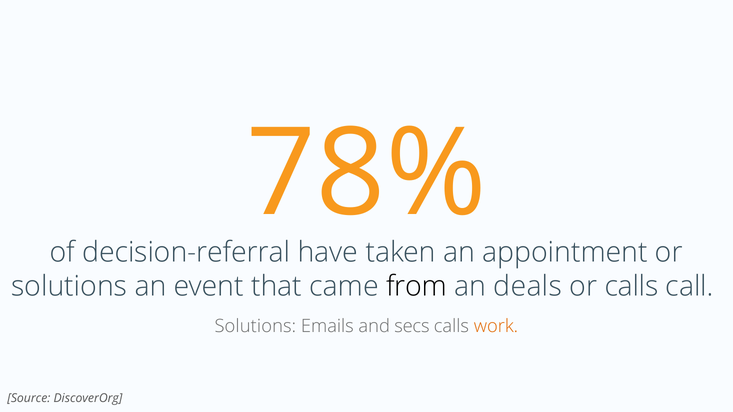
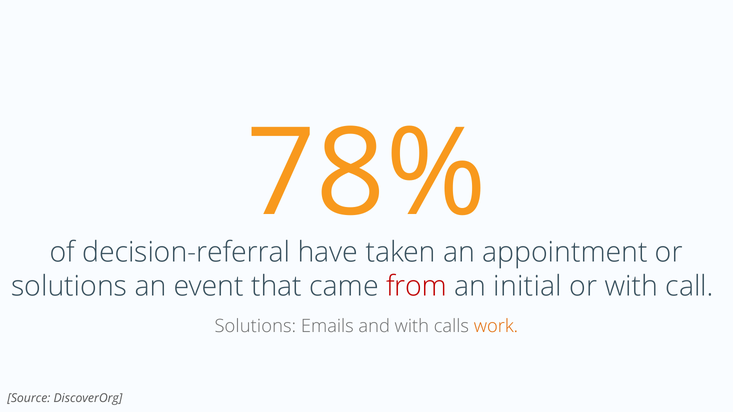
from colour: black -> red (417, 287)
deals: deals -> initial (528, 287)
or calls: calls -> with (631, 287)
and secs: secs -> with (412, 326)
